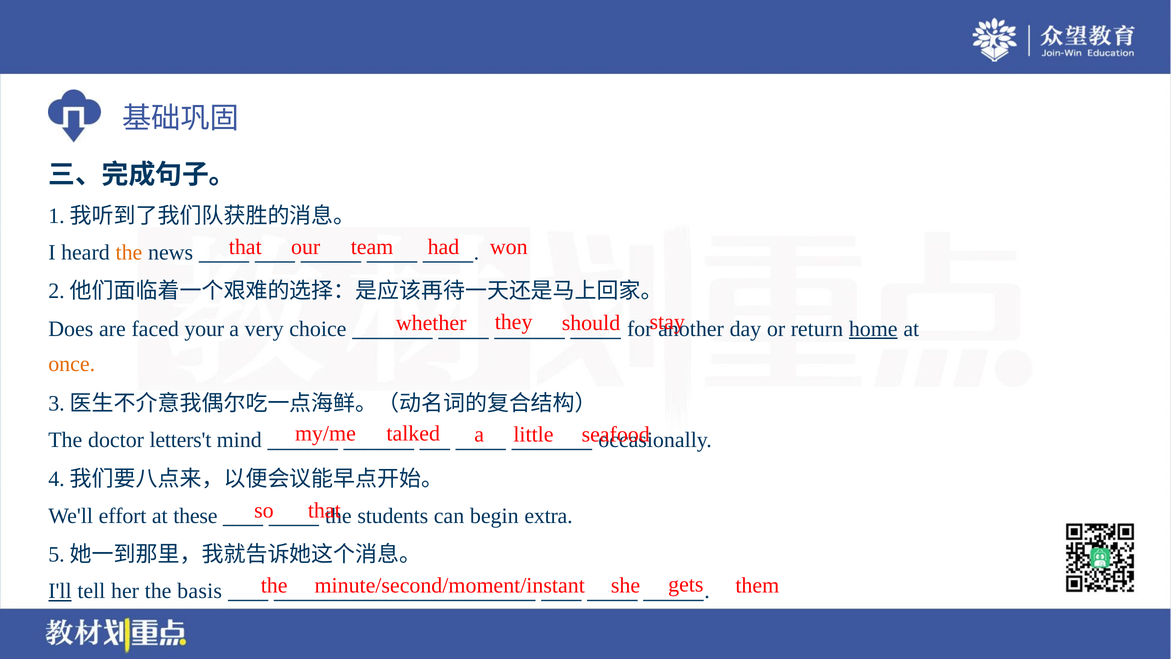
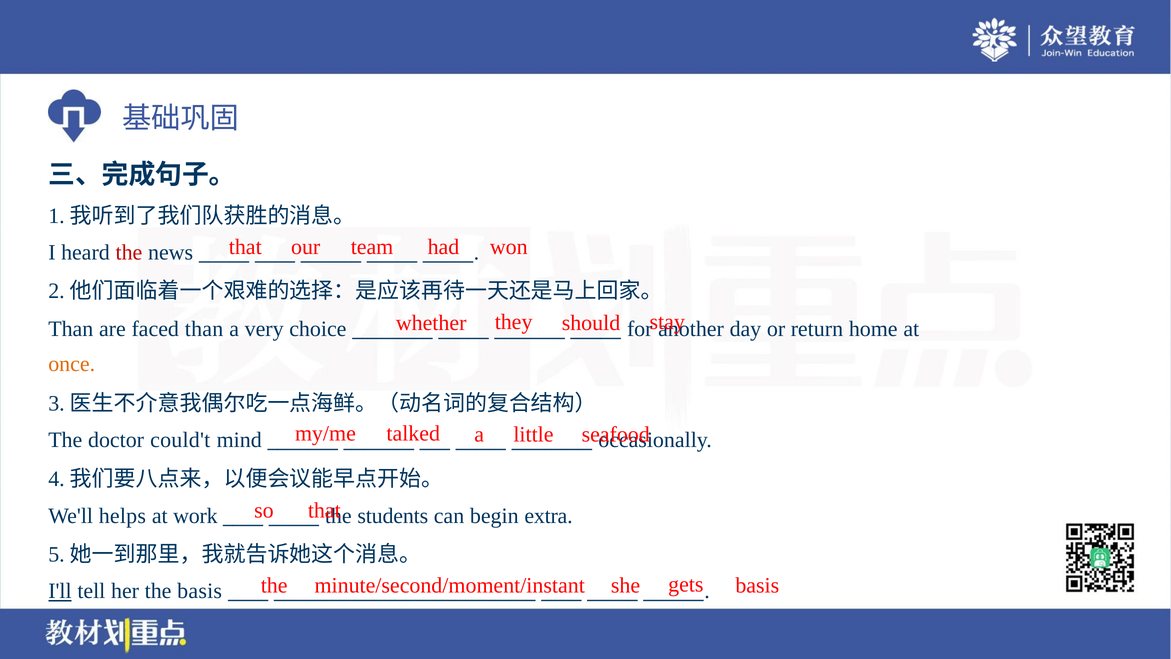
the colour: orange -> red (129, 252)
Does: Does -> Than (71, 329)
faced your: your -> than (204, 329)
home underline: present -> none (873, 329)
letters't: letters't -> could't (180, 440)
effort: effort -> helps (122, 516)
these: these -> work (195, 516)
them: them -> basis (757, 585)
